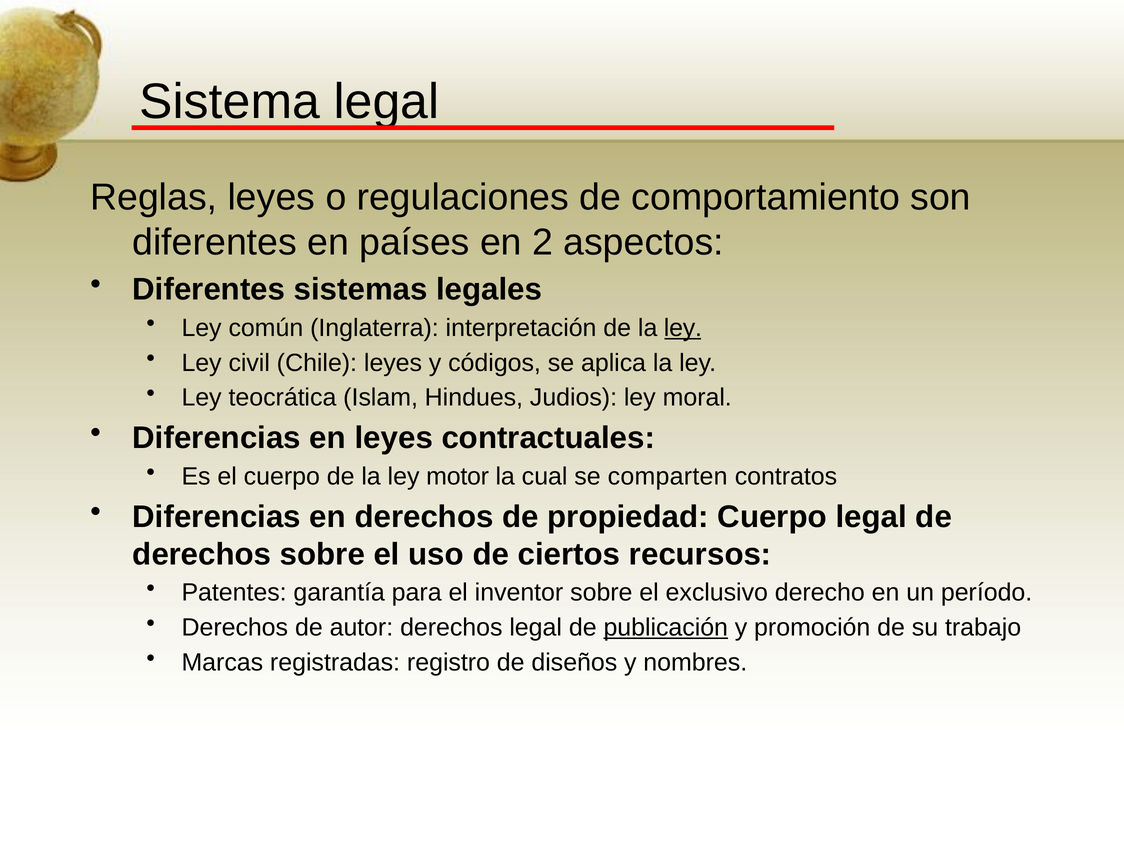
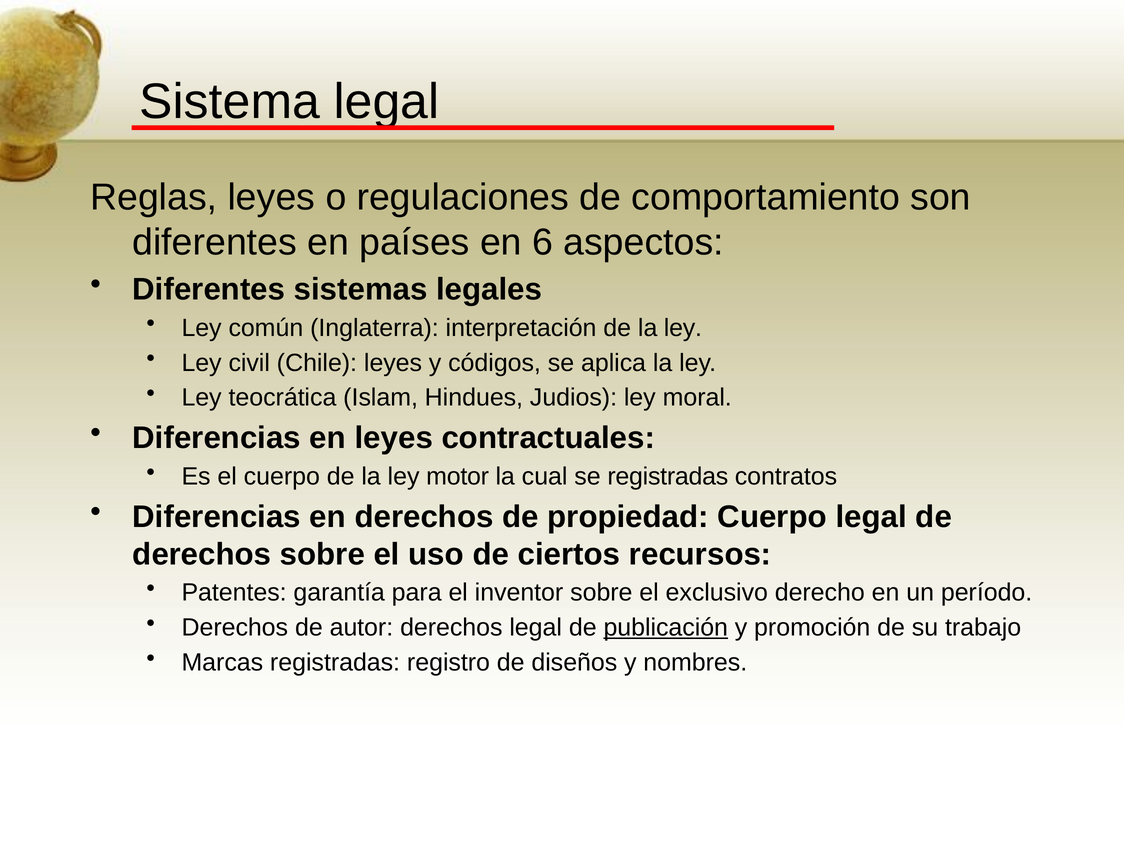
2: 2 -> 6 (542, 243)
ley underline: present -> none (683, 328)
se comparten: comparten -> registradas (668, 476)
